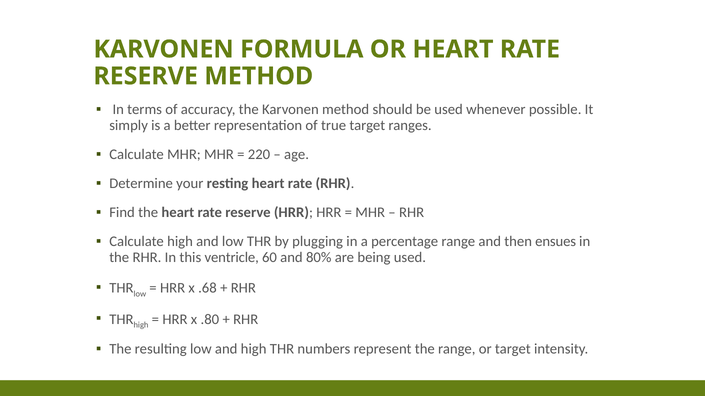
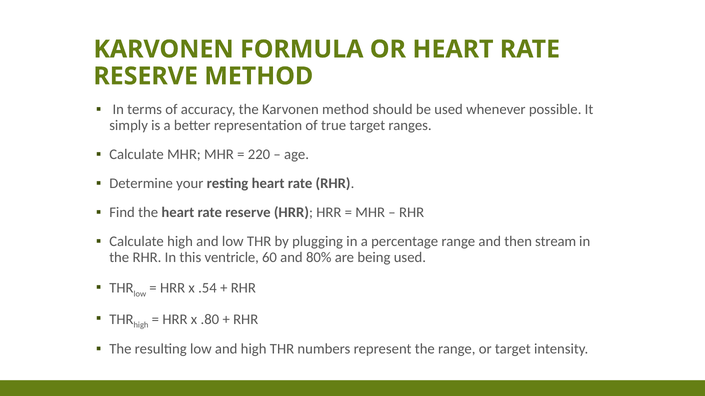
ensues: ensues -> stream (556, 242)
.68: .68 -> .54 (207, 288)
